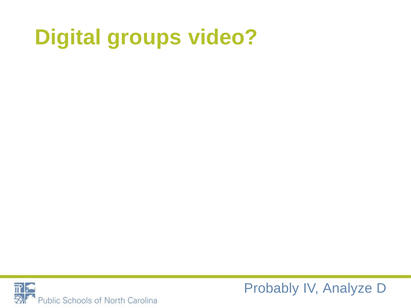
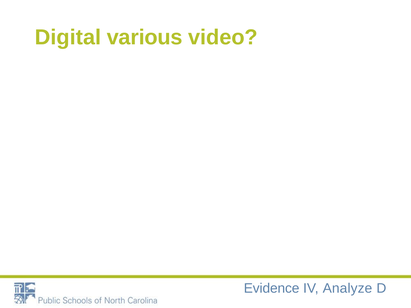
groups: groups -> various (145, 37)
Probably: Probably -> Evidence (272, 289)
